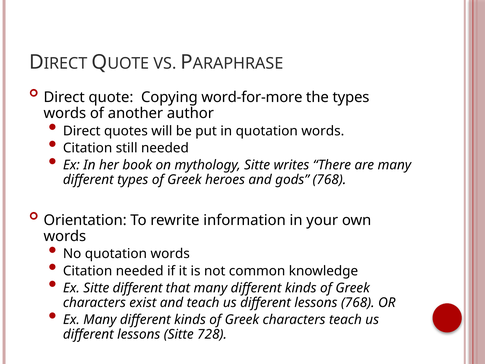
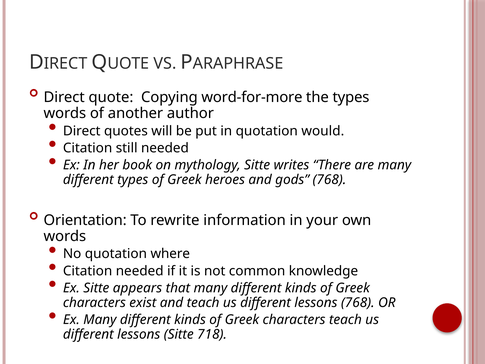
in quotation words: words -> would (323, 131)
No quotation words: words -> where (170, 254)
Sitte different: different -> appears (137, 288)
728: 728 -> 718 (212, 334)
